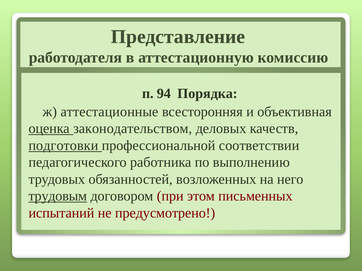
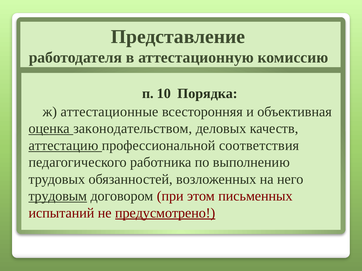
94: 94 -> 10 (164, 94)
подготовки: подготовки -> аттестацию (63, 146)
соответствии: соответствии -> соответствия (259, 146)
предусмотрено underline: none -> present (165, 213)
